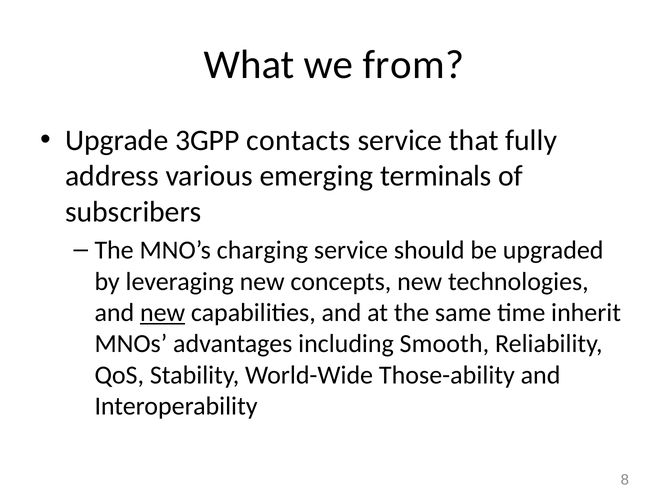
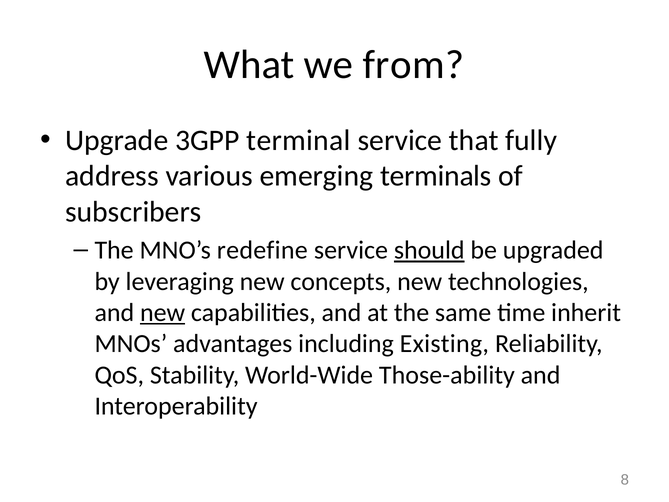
contacts: contacts -> terminal (298, 140)
charging: charging -> redefine (262, 250)
should underline: none -> present (429, 250)
Smooth: Smooth -> Existing (444, 344)
